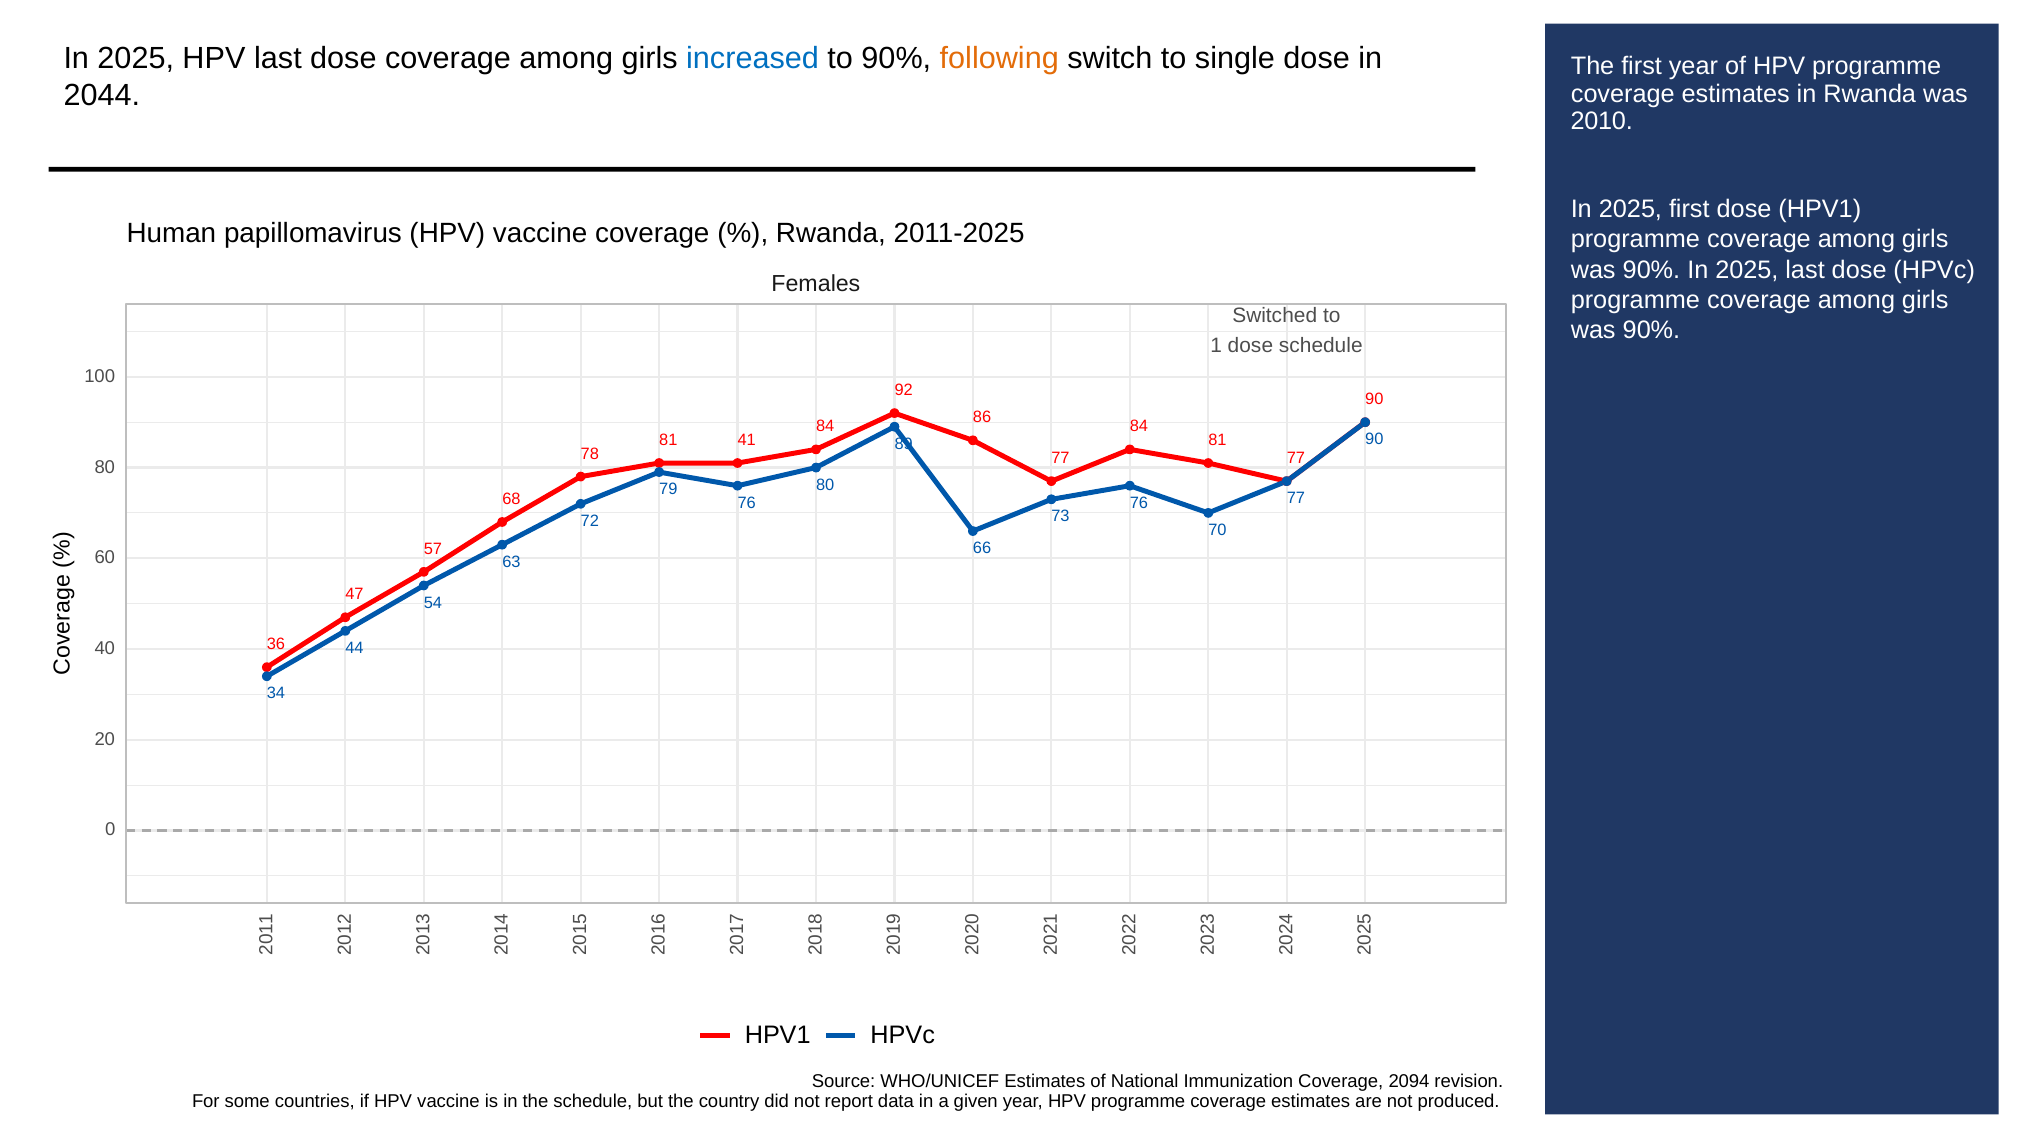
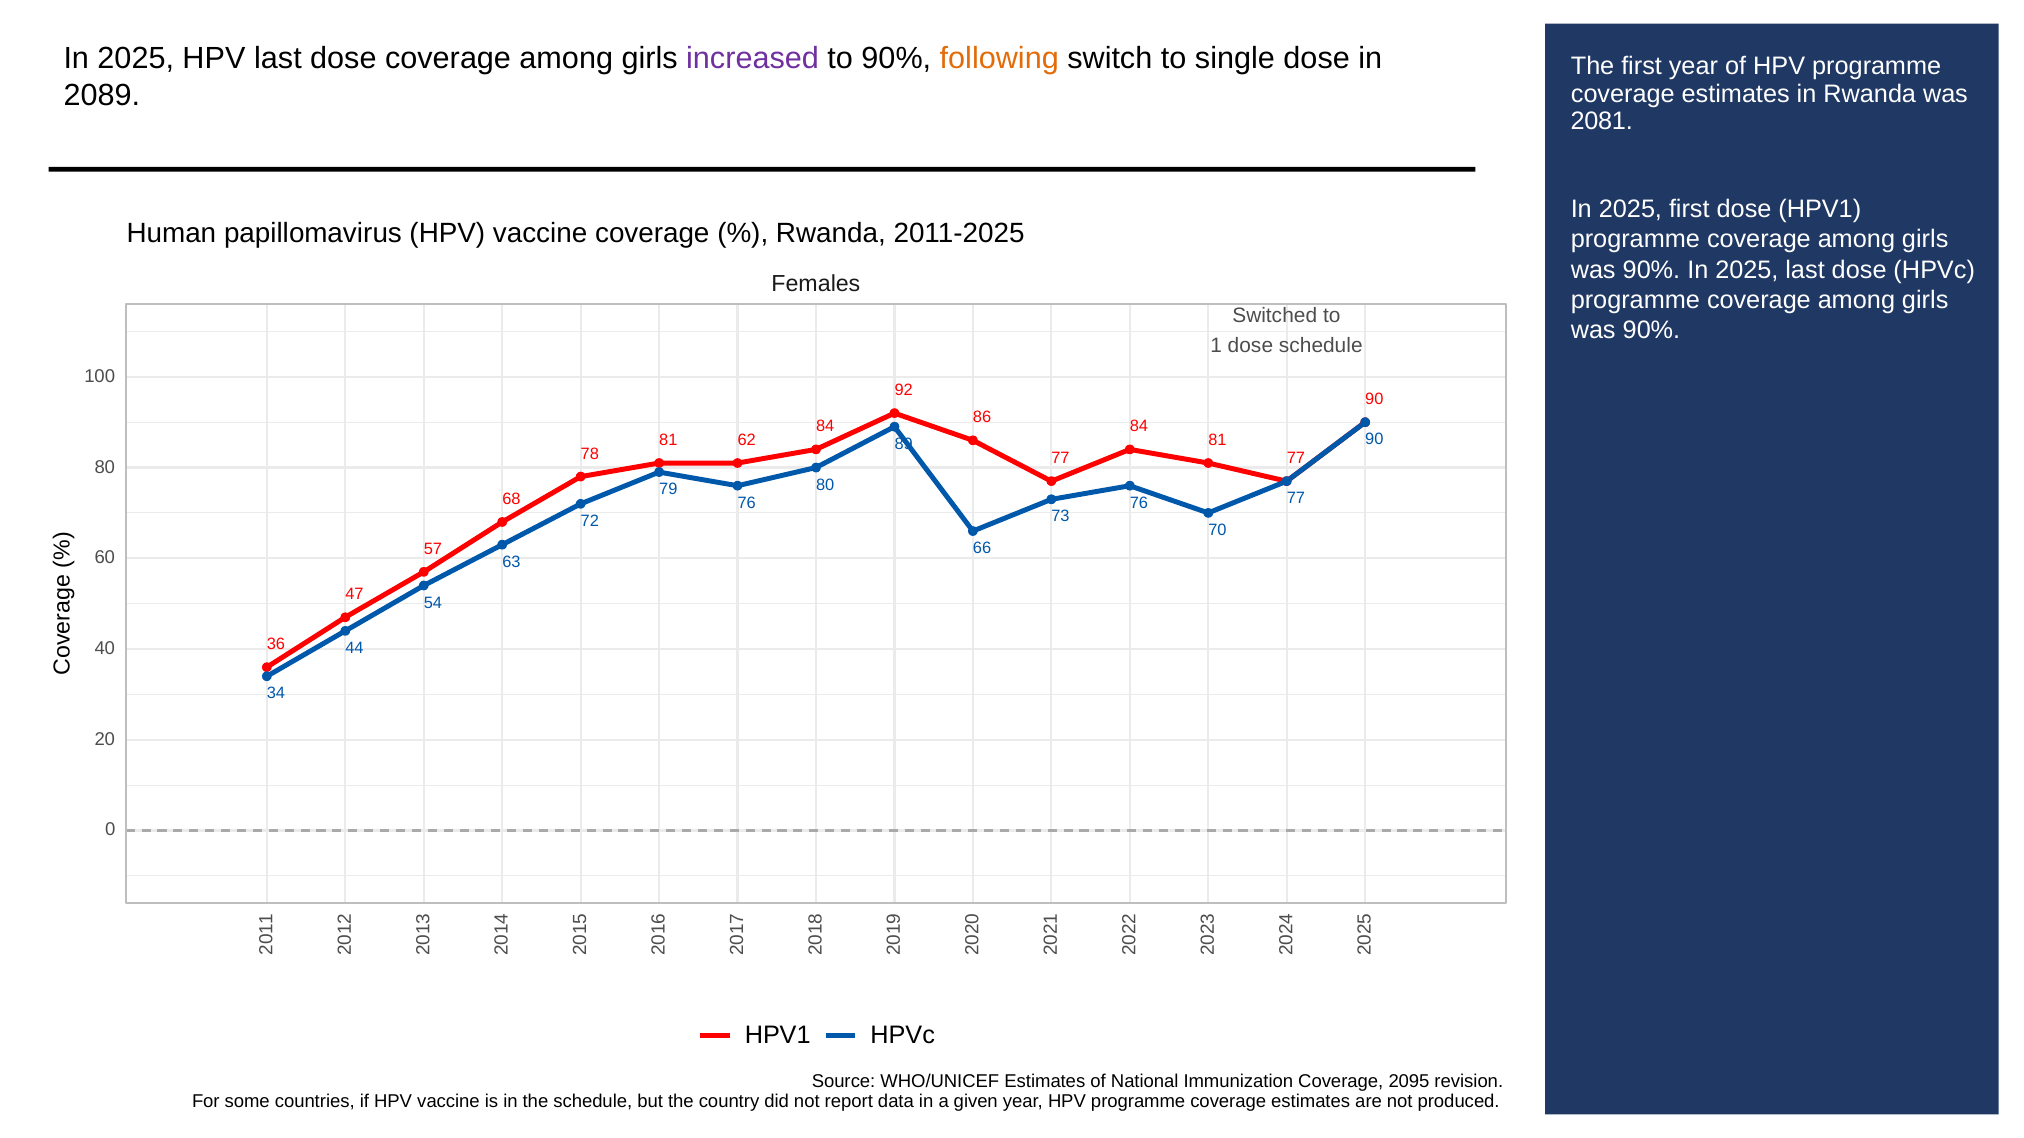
increased colour: blue -> purple (753, 58)
2044: 2044 -> 2089 (102, 95)
2010: 2010 -> 2081 (1602, 121)
41: 41 -> 62 (747, 440)
2094: 2094 -> 2095 (1409, 1082)
